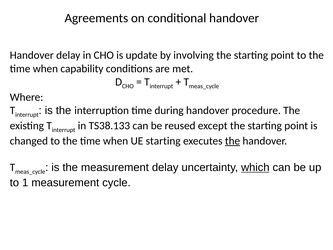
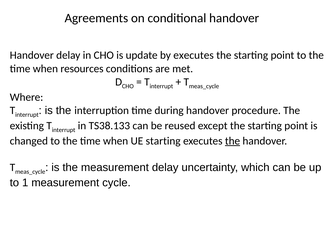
by involving: involving -> executes (194, 55)
capability: capability -> resources (82, 69)
which underline: present -> none (255, 167)
